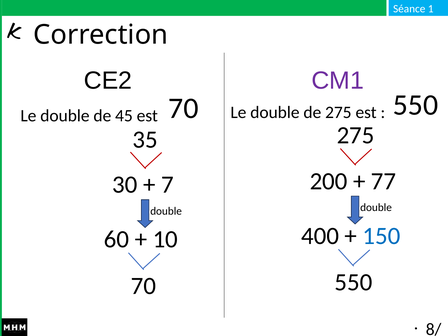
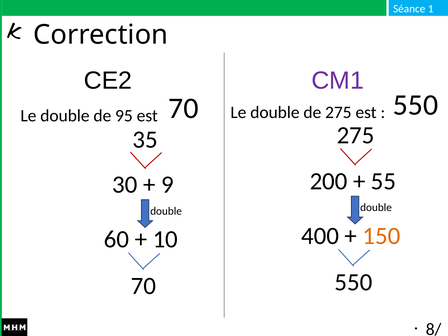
45: 45 -> 95 (124, 116)
77: 77 -> 55 (384, 181)
7: 7 -> 9 (167, 185)
150 colour: blue -> orange (381, 236)
